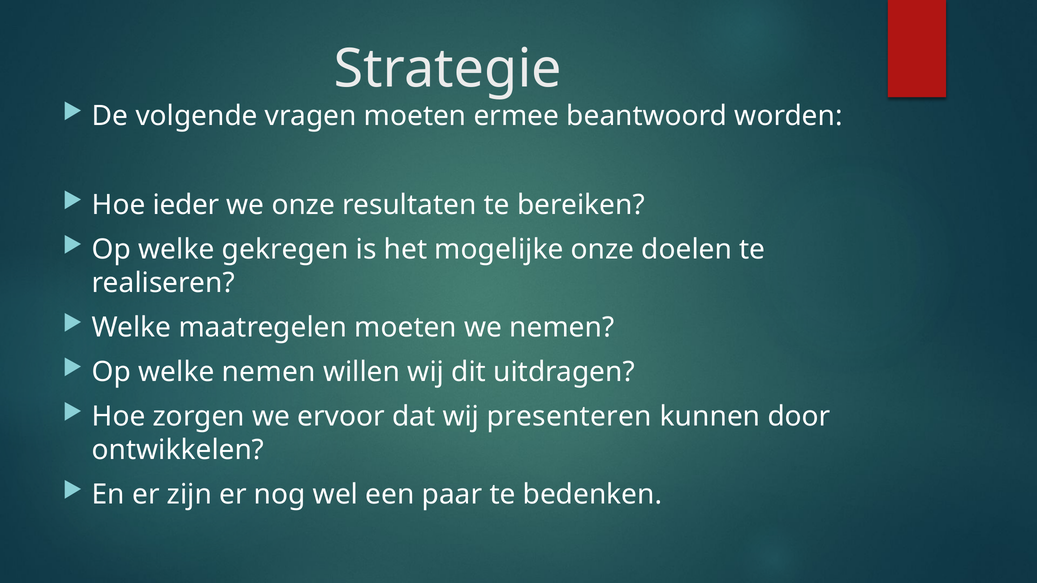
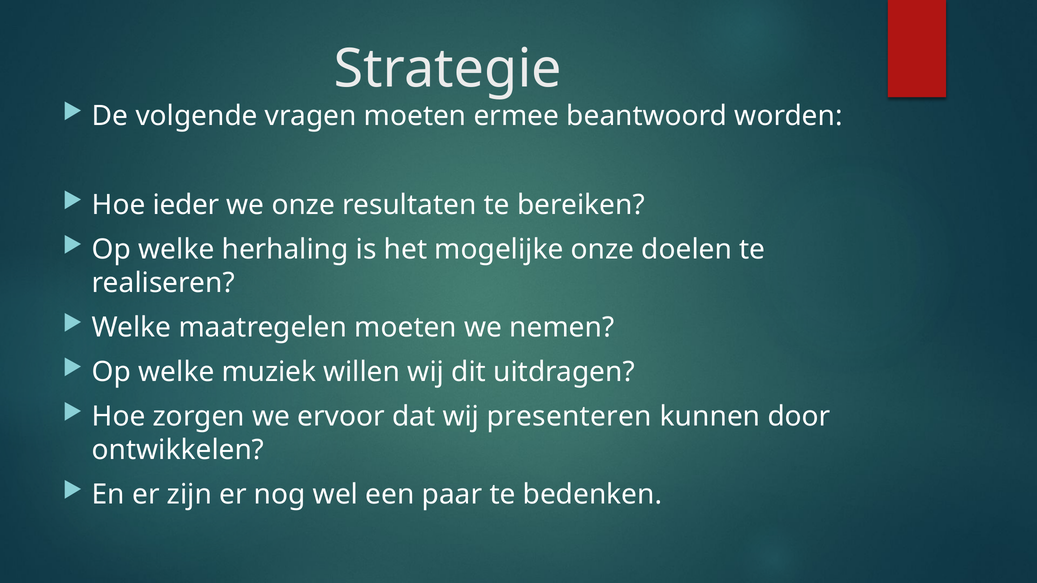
gekregen: gekregen -> herhaling (285, 250)
welke nemen: nemen -> muziek (269, 372)
